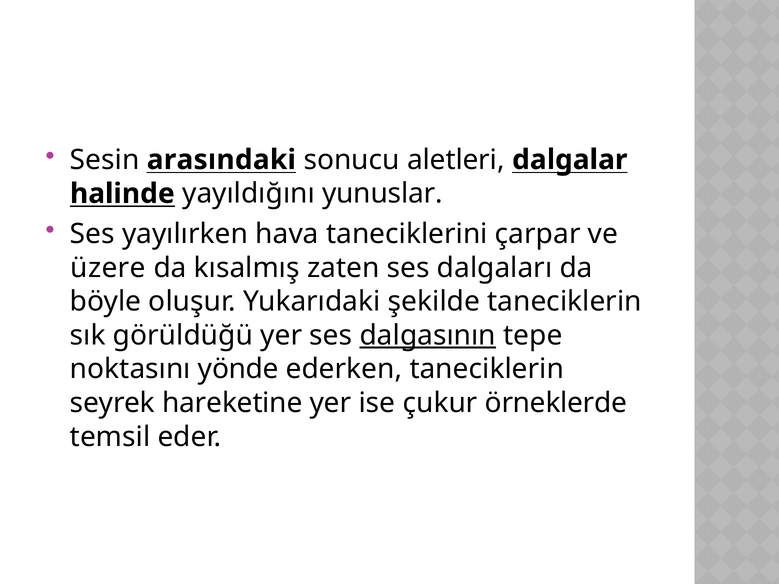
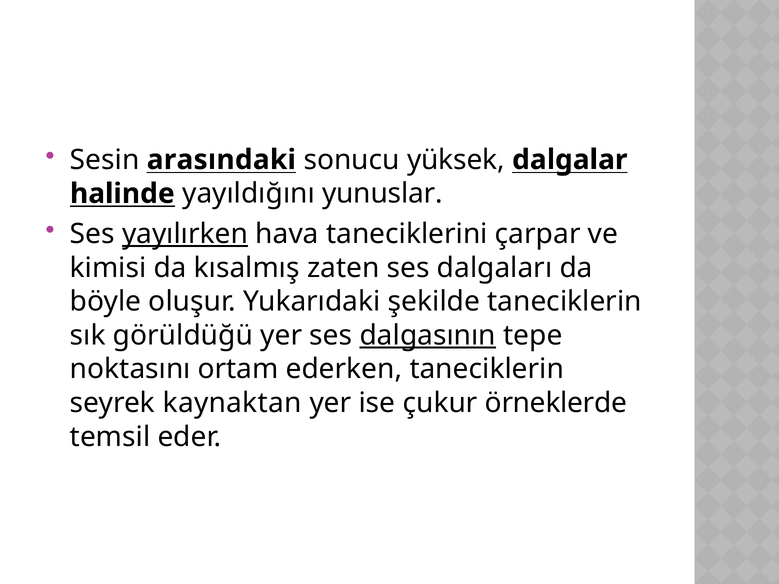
aletleri: aletleri -> yüksek (456, 160)
yayılırken underline: none -> present (185, 234)
üzere: üzere -> kimisi (108, 268)
yönde: yönde -> ortam (238, 369)
hareketine: hareketine -> kaynaktan (232, 403)
